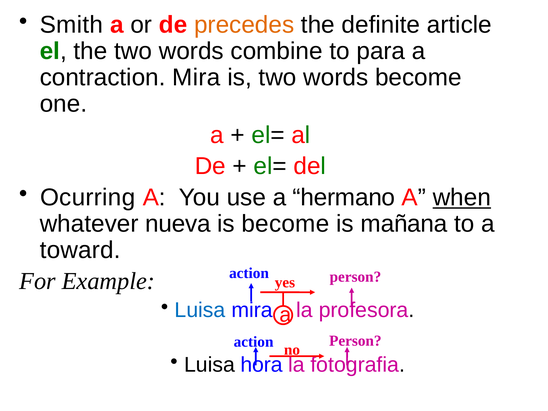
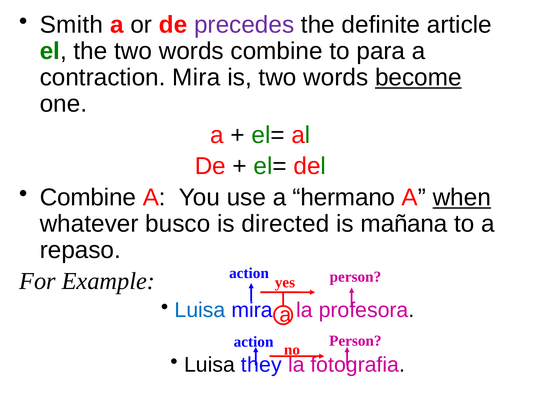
precedes colour: orange -> purple (244, 25)
become underline: none -> present (418, 78)
Ocurring: Ocurring -> Combine (88, 197)
nueva: nueva -> busco (178, 224)
is become: become -> directed (285, 224)
toward: toward -> repaso (80, 250)
hora: hora -> they (261, 365)
